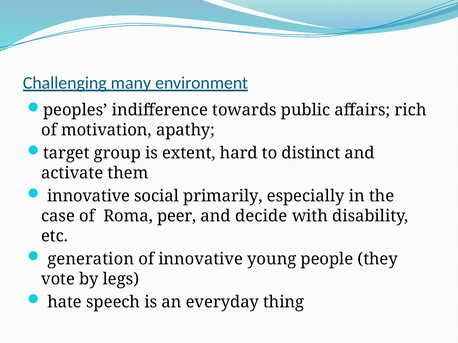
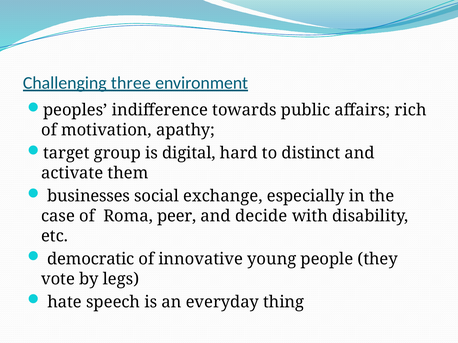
many: many -> three (131, 83)
extent: extent -> digital (189, 153)
innovative: innovative -> businesses (89, 196)
primarily: primarily -> exchange (223, 196)
generation: generation -> democratic (91, 259)
